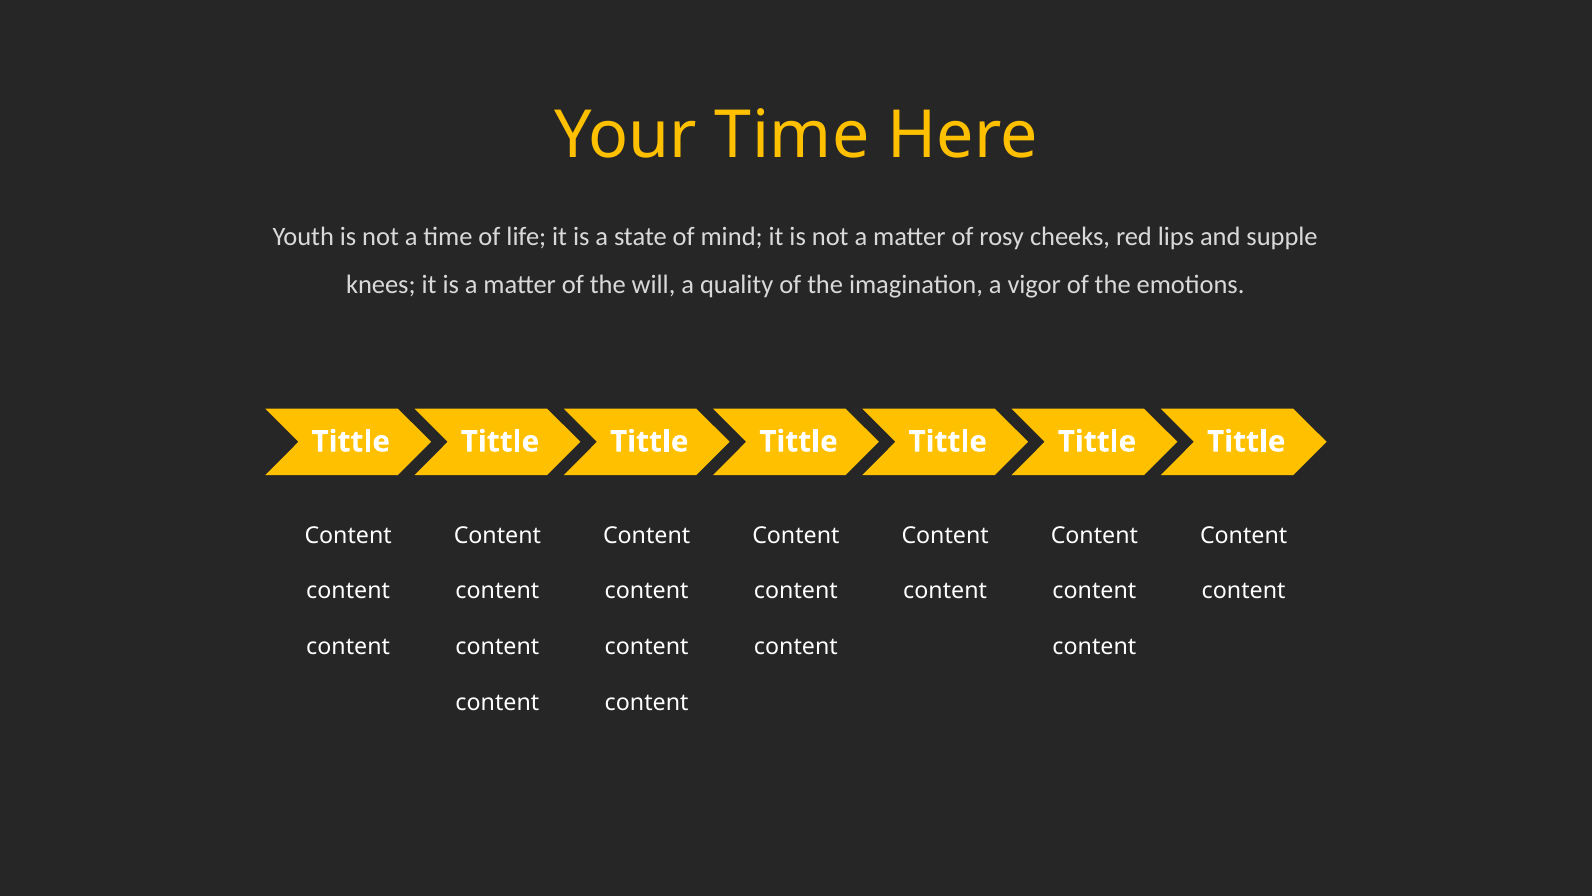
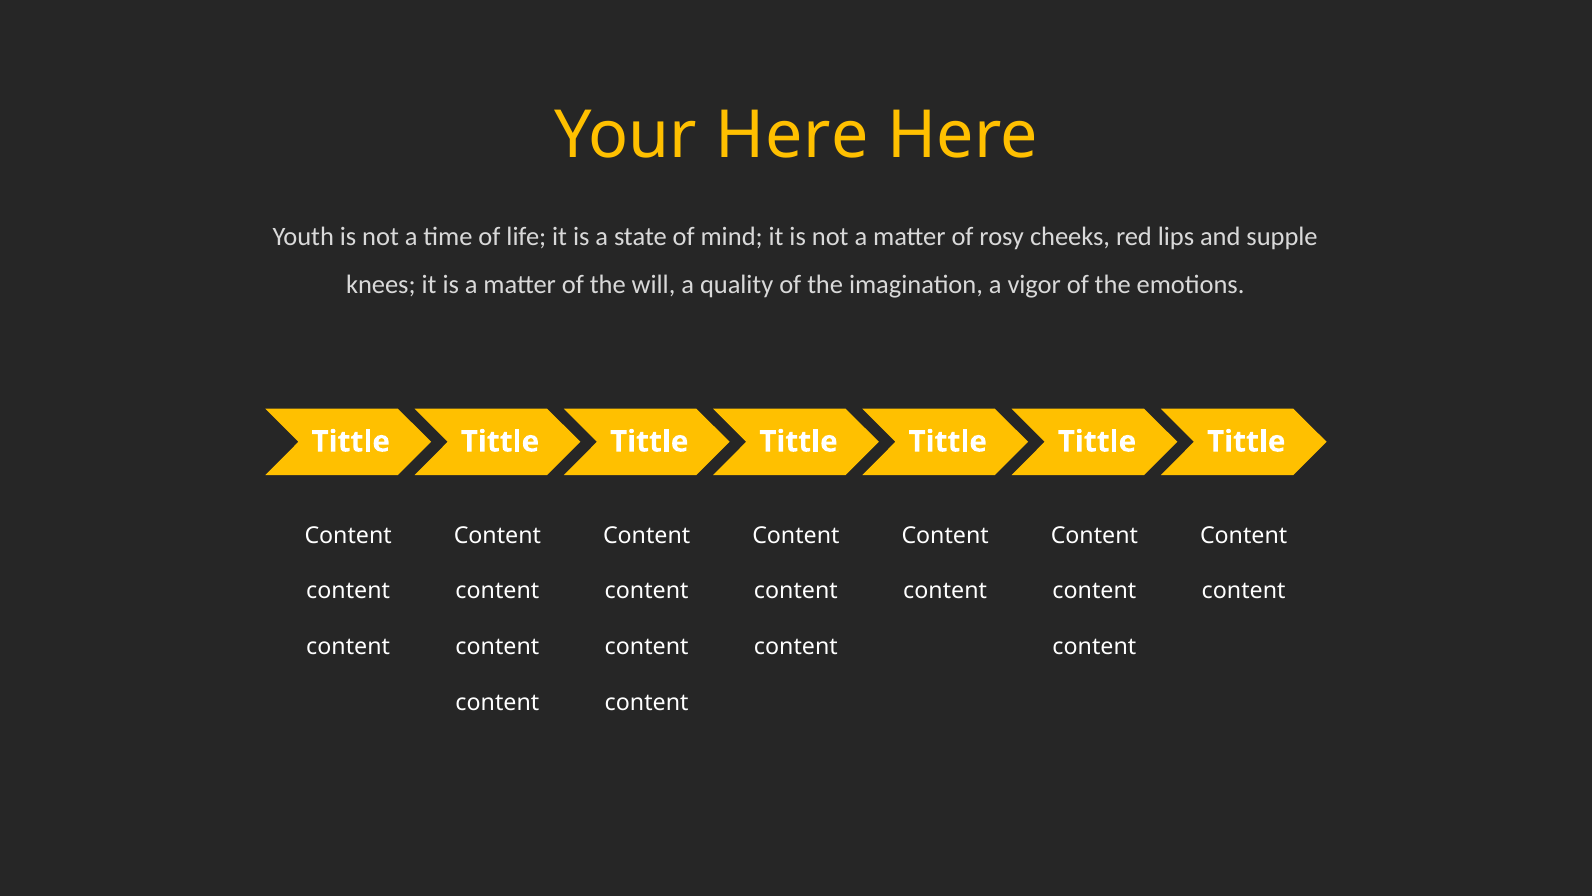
Your Time: Time -> Here (792, 135)
